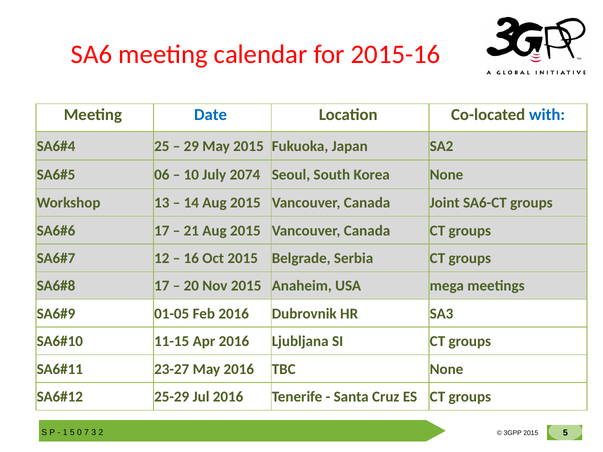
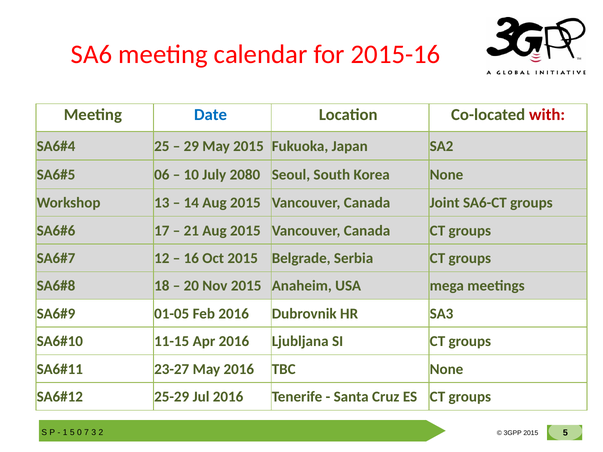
with colour: blue -> red (547, 115)
2074: 2074 -> 2080 (245, 175)
17: 17 -> 18 (162, 286)
